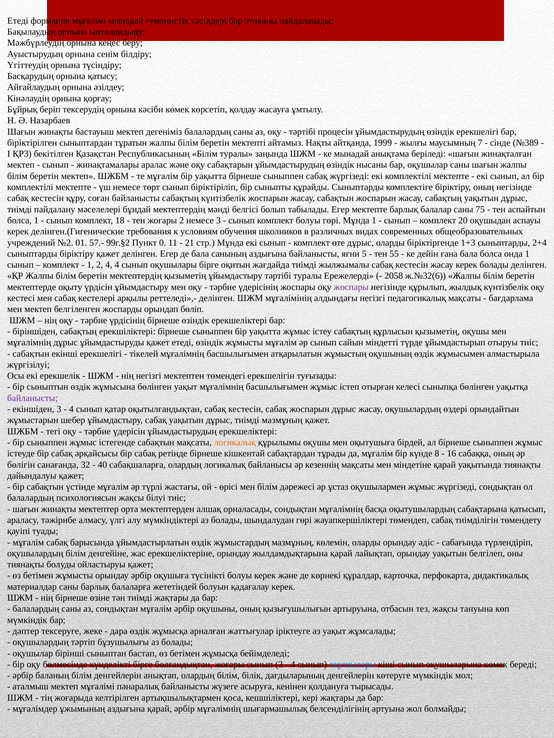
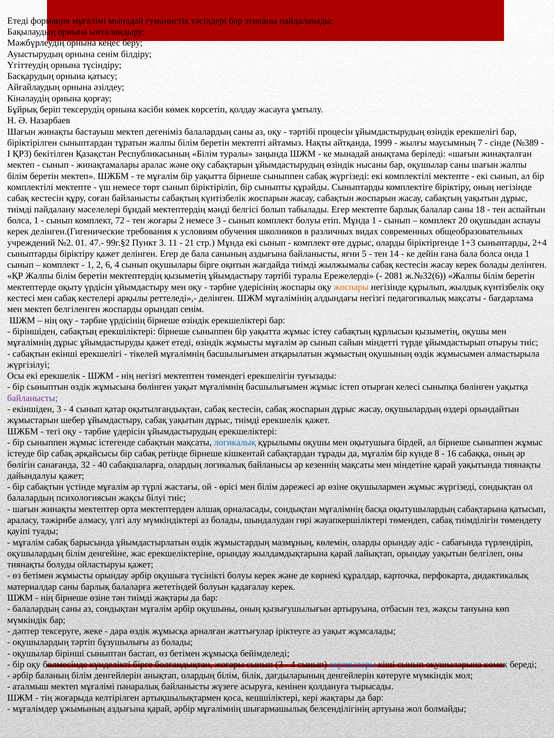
75: 75 -> 18 (480, 210)
18: 18 -> 72 (120, 221)
болуы гөрі: гөрі -> етіп (332, 221)
57.-: 57.- -> 47.- (97, 243)
Пункт 0: 0 -> 3 (163, 243)
55: 55 -> 14 (394, 254)
2 4: 4 -> 6 (109, 265)
2058: 2058 -> 2081 (394, 276)
жоспары colour: purple -> orange (351, 287)
орындап бөліп: бөліп -> сенім (192, 310)
тиімді мазмұның: мазмұның -> ерекшелік (282, 421)
логикалық colour: orange -> blue (235, 443)
әр ұстаз: ұстаз -> өзіне (338, 487)
